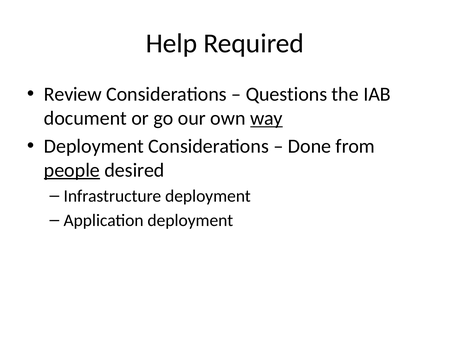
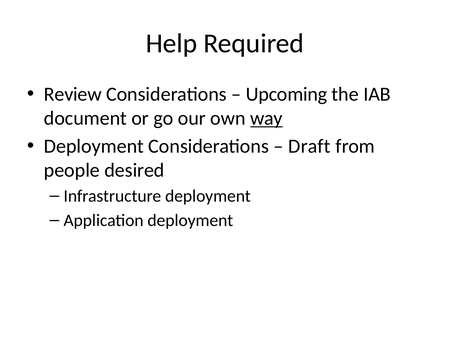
Questions: Questions -> Upcoming (287, 94)
Done: Done -> Draft (309, 146)
people underline: present -> none (72, 170)
